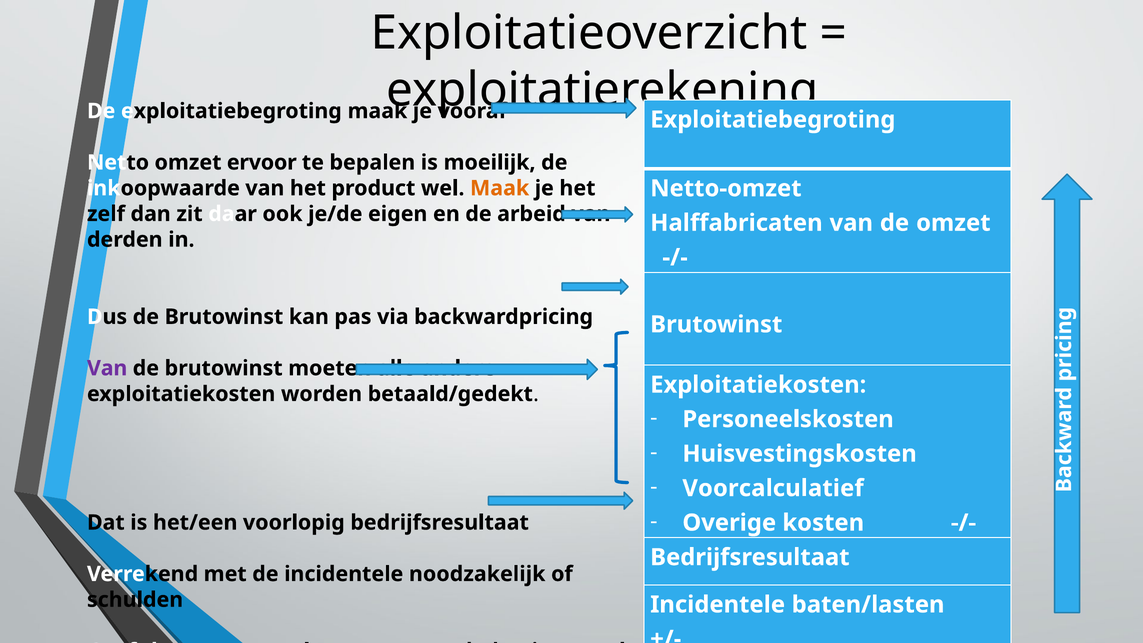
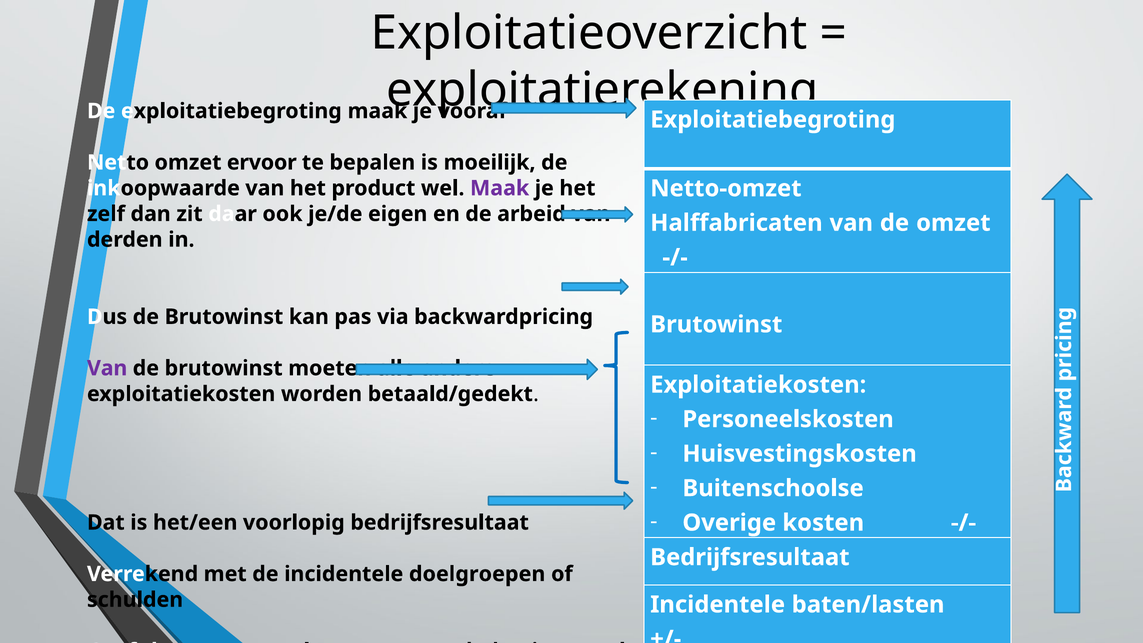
Maak colour: orange -> purple (500, 188)
Voorcalculatief: Voorcalculatief -> Buitenschoolse (773, 488)
noodzakelijk: noodzakelijk -> doelgroepen (477, 574)
